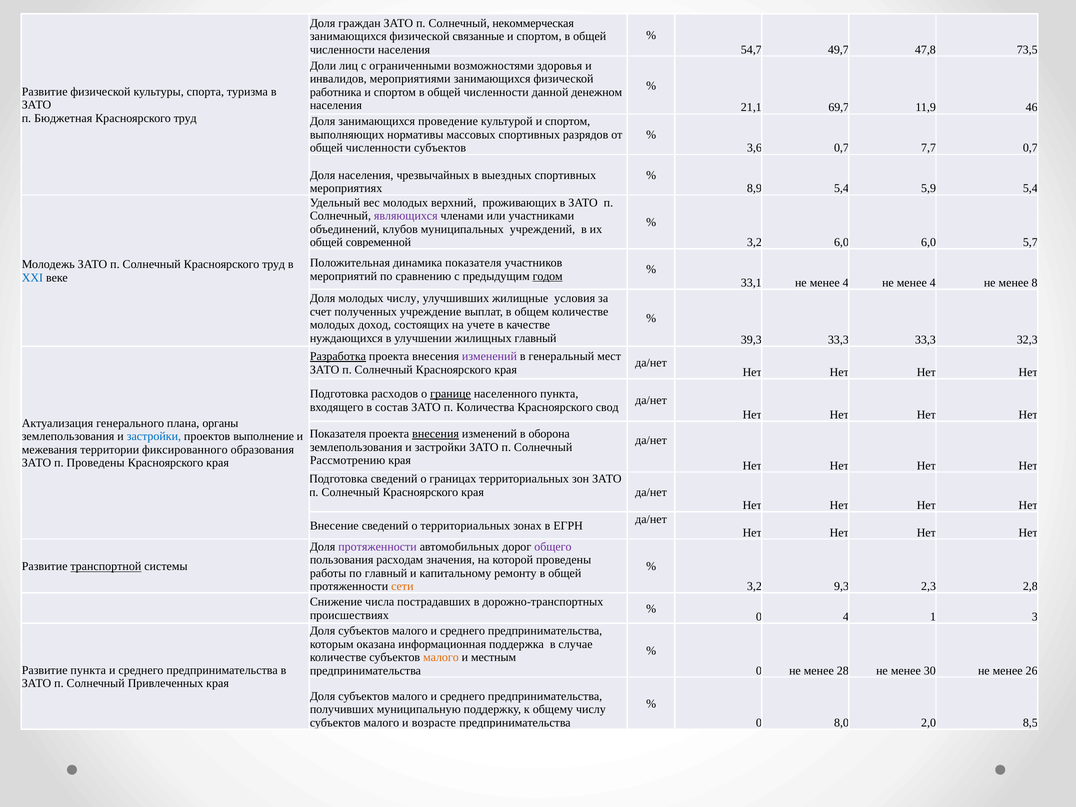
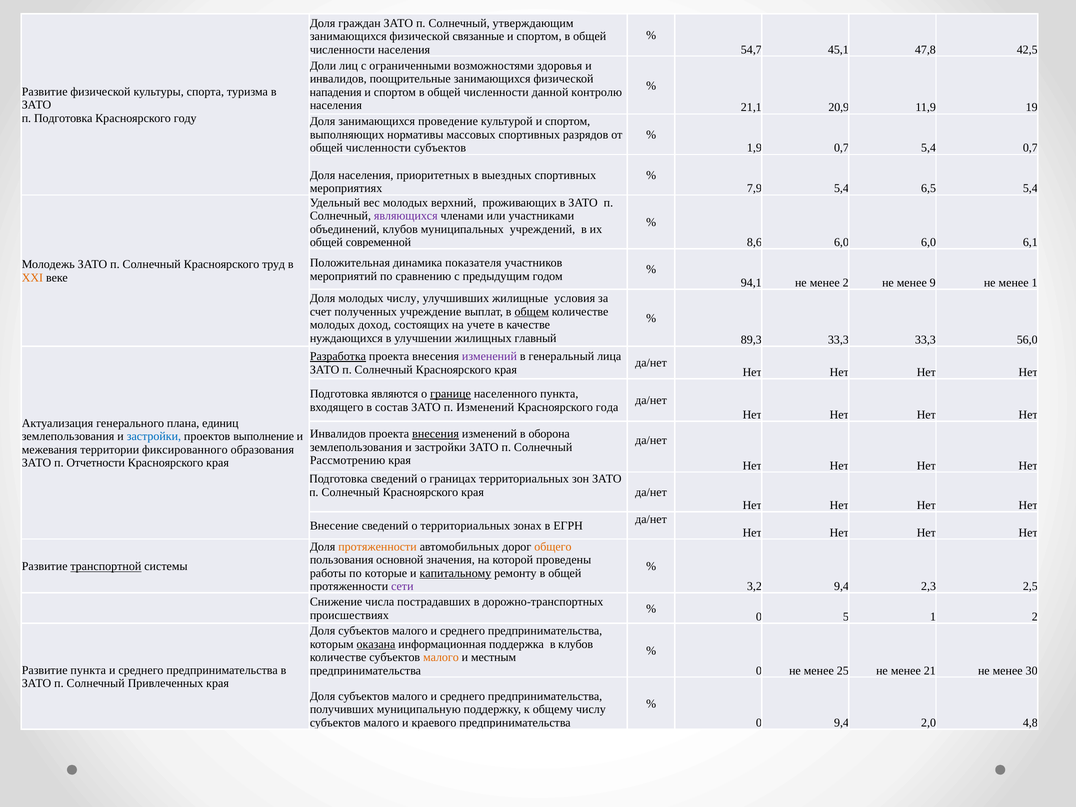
некоммерческая: некоммерческая -> утверждающим (533, 23)
49,7: 49,7 -> 45,1 (838, 50)
73,5: 73,5 -> 42,5 (1027, 50)
мероприятиями: мероприятиями -> поощрительные (410, 79)
работника: работника -> нападения (336, 92)
денежном: денежном -> контролю (597, 92)
69,7: 69,7 -> 20,9 (839, 108)
46: 46 -> 19 (1032, 108)
п Бюджетная: Бюджетная -> Подготовка (63, 118)
труд: труд -> году (185, 118)
3,6: 3,6 -> 1,9 (754, 148)
0,7 7,7: 7,7 -> 5,4 (929, 148)
чрезвычайных: чрезвычайных -> приоритетных (433, 175)
8,9: 8,9 -> 7,9 (754, 189)
5,9: 5,9 -> 6,5 (929, 189)
3,2: 3,2 -> 8,6 (754, 242)
5,7: 5,7 -> 6,1 (1030, 242)
годом underline: present -> none (548, 276)
XXI colour: blue -> orange (32, 278)
33,1: 33,1 -> 94,1 (751, 283)
4: 4 -> 2 (846, 283)
4: 4 -> 9 (933, 283)
менее 8: 8 -> 1 (1035, 283)
общем underline: none -> present (532, 312)
39,3: 39,3 -> 89,3 (751, 340)
32,3: 32,3 -> 56,0 (1027, 340)
мест: мест -> лица (609, 356)
расходов: расходов -> являются (395, 394)
п Количества: Количества -> Изменений (485, 407)
свод: свод -> года (607, 407)
органы: органы -> единиц (220, 423)
Показателя: Показателя -> Инвалидов (338, 434)
п Проведены: Проведены -> Отчетности (96, 463)
протяженности colour: purple -> orange (378, 547)
общего colour: purple -> orange (553, 547)
расходам: расходам -> основной (400, 560)
по главный: главный -> которые (386, 573)
капитальному underline: none -> present (455, 573)
сети colour: orange -> purple (402, 586)
3,2 9,3: 9,3 -> 9,4 (841, 586)
2,8: 2,8 -> 2,5 (1030, 586)
0 4: 4 -> 5 (846, 617)
1 3: 3 -> 2 (1035, 617)
оказана underline: none -> present (376, 644)
в случае: случае -> клубов (576, 644)
28: 28 -> 25 (843, 671)
30: 30 -> 21 (930, 671)
26: 26 -> 30 (1032, 671)
возрасте: возрасте -> краевого (434, 723)
0 8,0: 8,0 -> 9,4 (841, 723)
8,5: 8,5 -> 4,8 (1030, 723)
